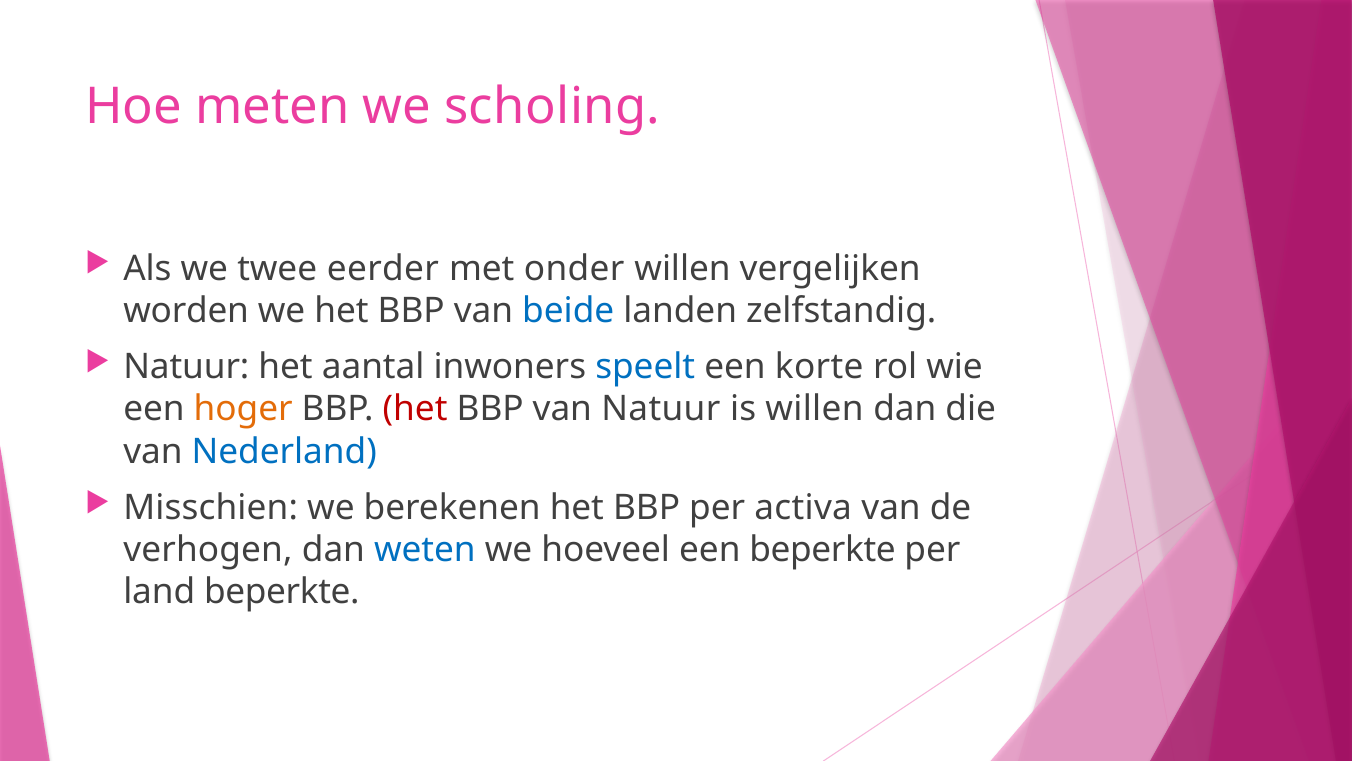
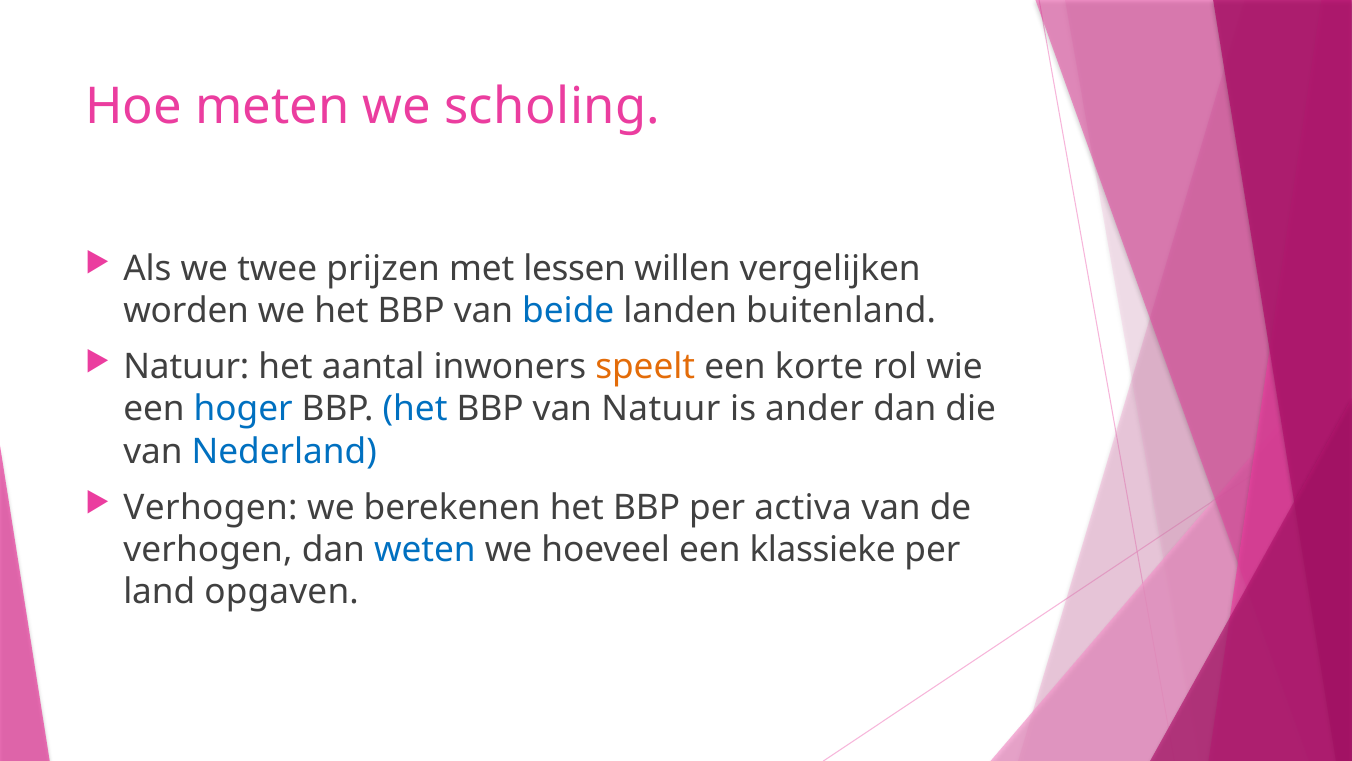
eerder: eerder -> prijzen (383, 268)
onder: onder -> lessen (575, 268)
zelfstandig: zelfstandig -> buitenland (841, 310)
speelt colour: blue -> orange (645, 367)
hoger colour: orange -> blue (243, 409)
het colour: red -> blue (415, 409)
is willen: willen -> ander (814, 409)
Misschien: Misschien -> Verhogen (210, 507)
een beperkte: beperkte -> klassieke (823, 550)
land beperkte: beperkte -> opgaven (282, 592)
